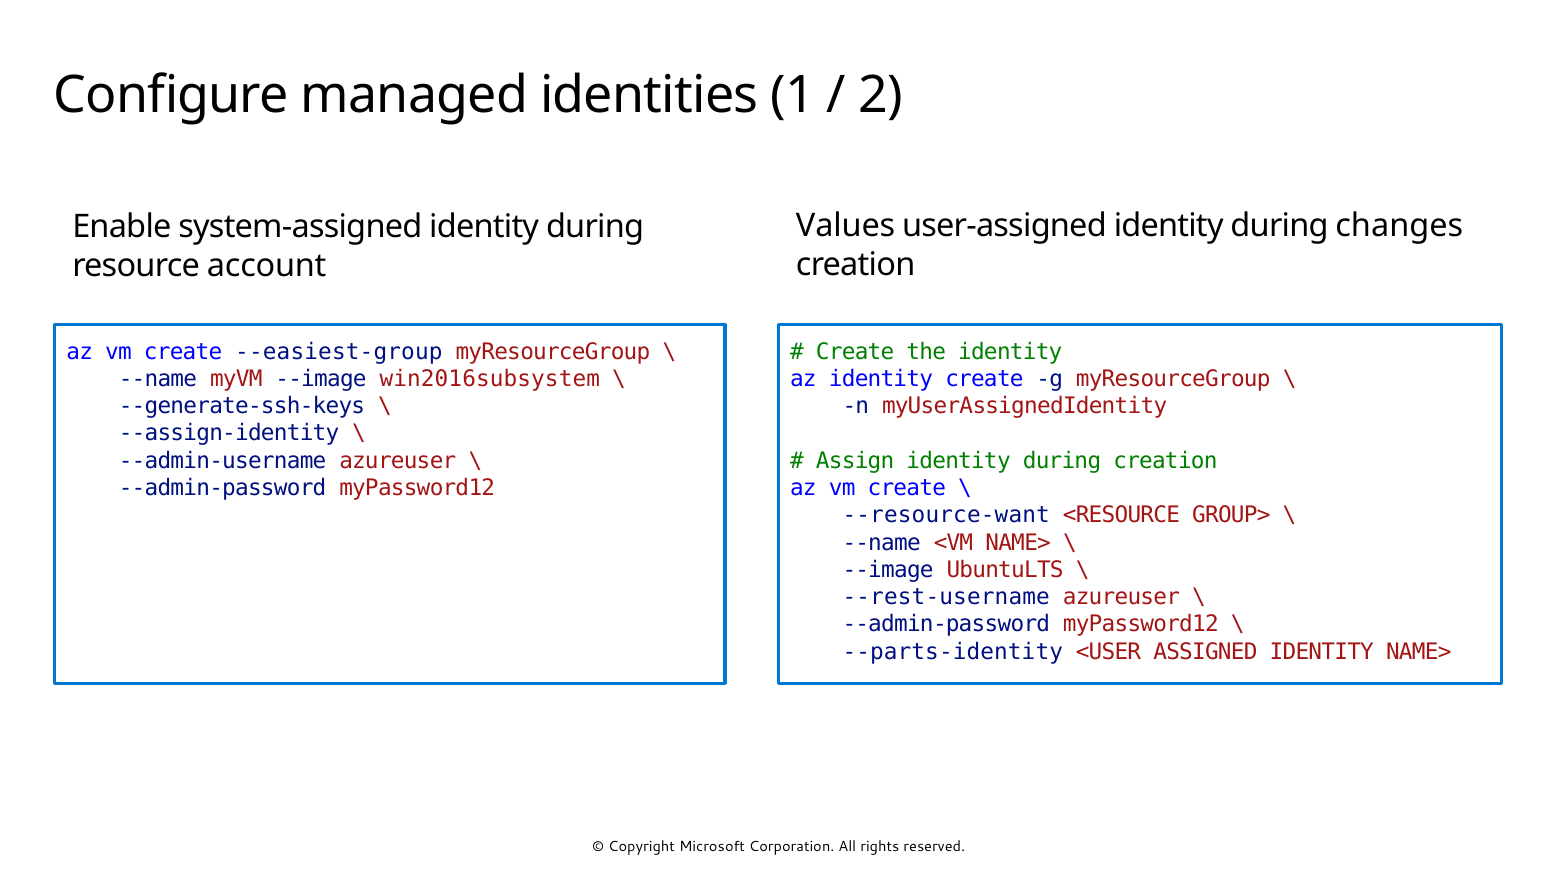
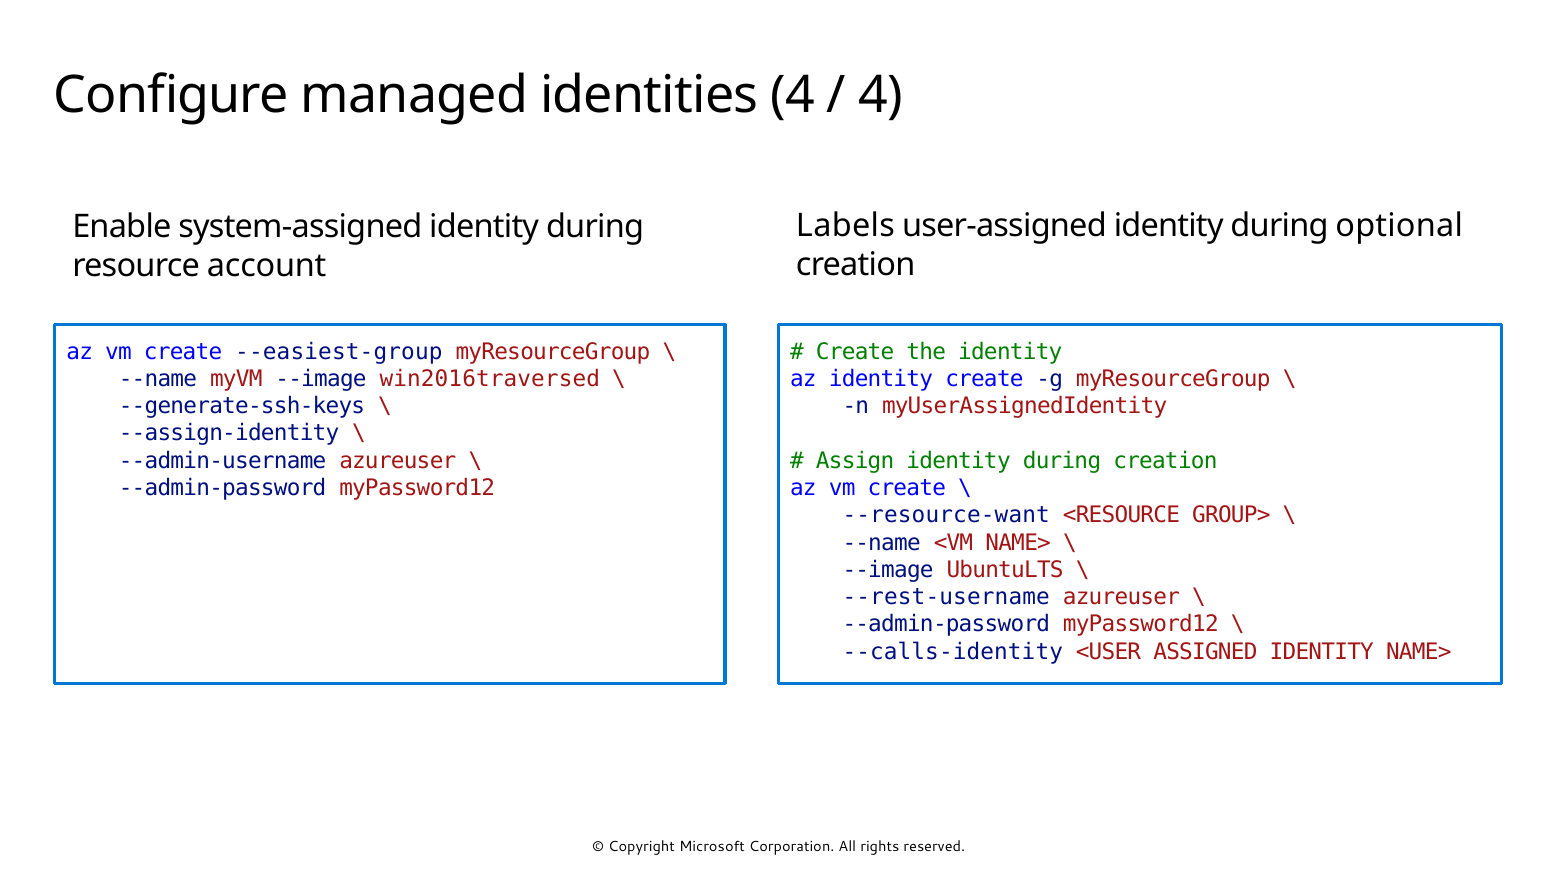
identities 1: 1 -> 4 (793, 96)
2: 2 -> 4 (880, 96)
Values: Values -> Labels (845, 226)
changes: changes -> optional (1399, 226)
win2016subsystem: win2016subsystem -> win2016traversed (490, 379)
--parts-identity: --parts-identity -> --calls-identity (953, 651)
